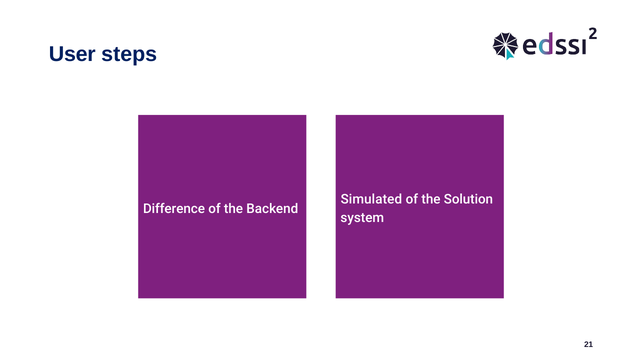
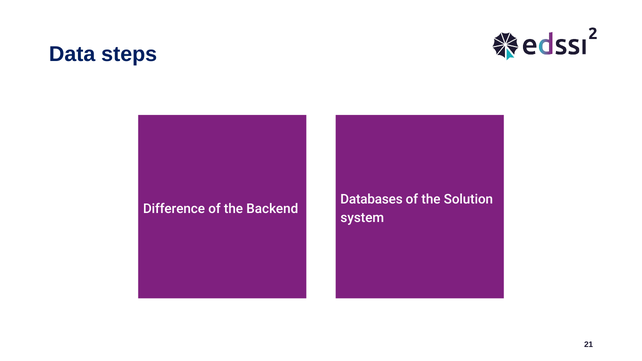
User: User -> Data (72, 54)
Simulated: Simulated -> Databases (371, 200)
